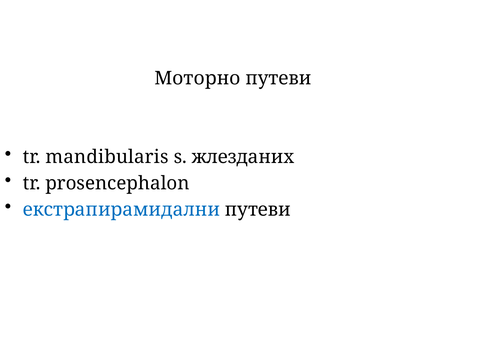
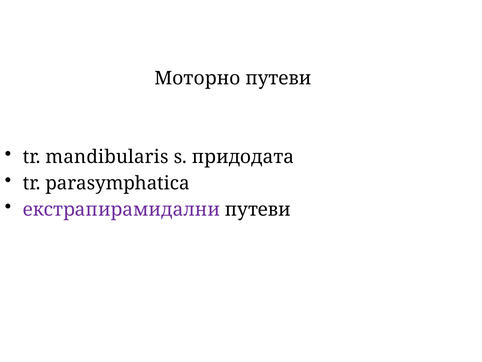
жлезданих: жлезданих -> придодата (243, 157)
prosencephalon: prosencephalon -> parasymphatica (117, 183)
екстрапирамидални colour: blue -> purple (122, 209)
